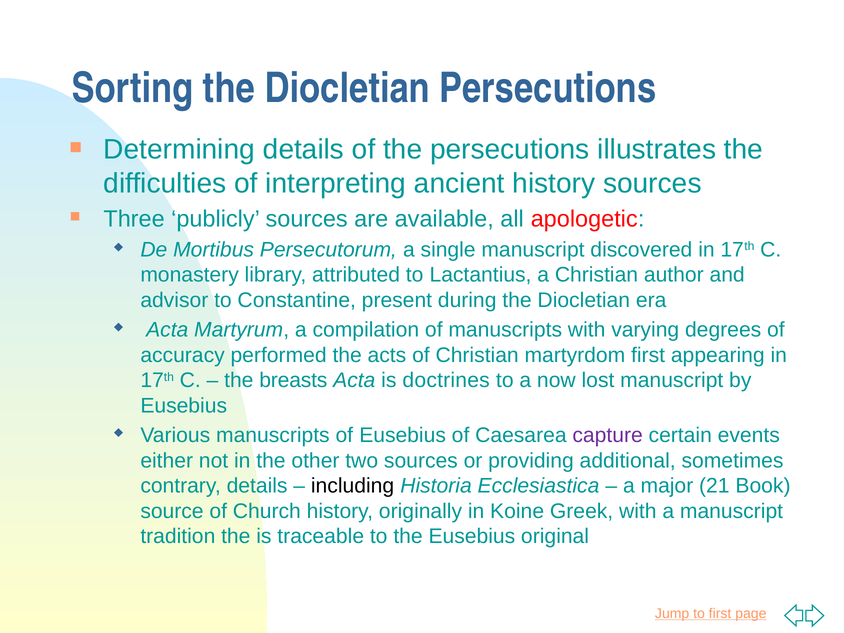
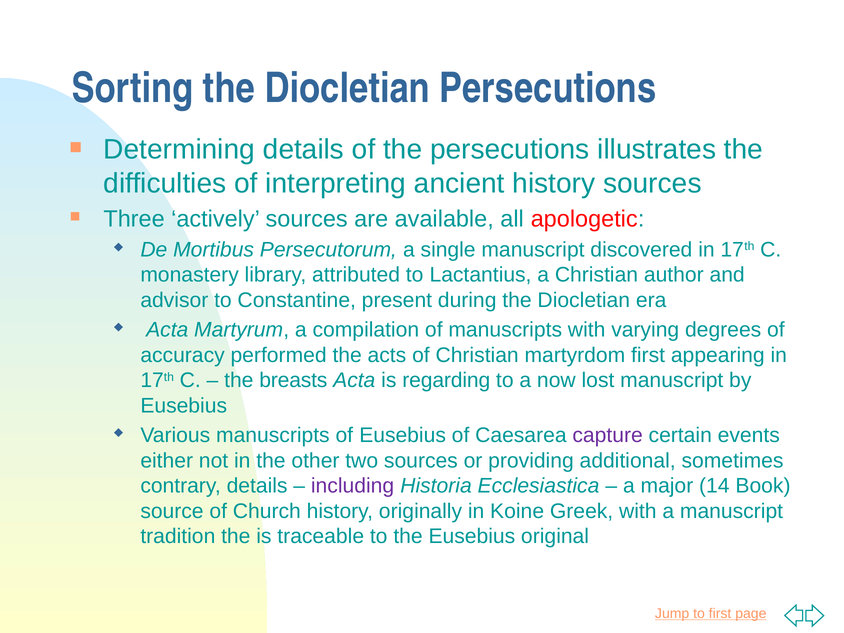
publicly: publicly -> actively (216, 219)
doctrines: doctrines -> regarding (446, 380)
including colour: black -> purple (353, 486)
21: 21 -> 14 (714, 486)
